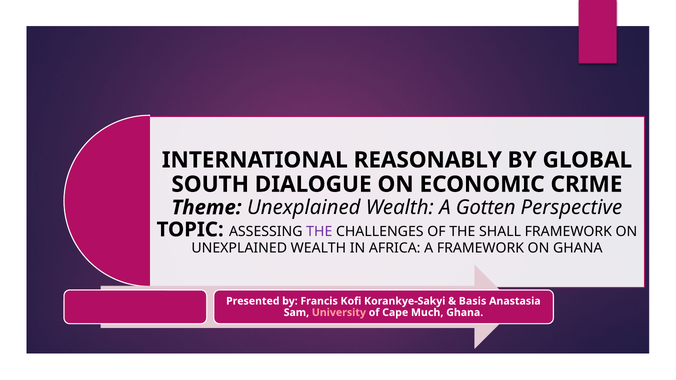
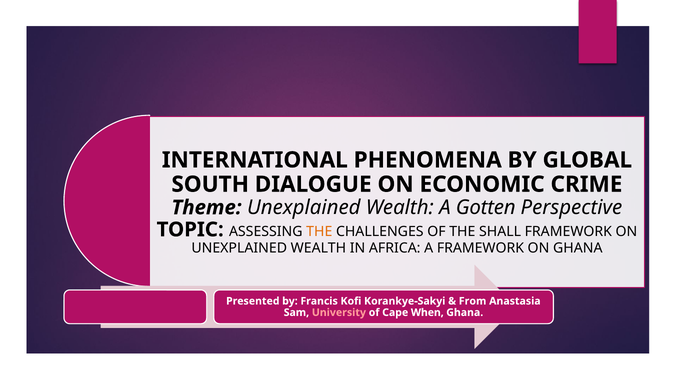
REASONABLY: REASONABLY -> PHENOMENA (428, 160)
THE colour: purple -> orange (319, 232)
Basis: Basis -> From (473, 301)
Much: Much -> When (427, 313)
